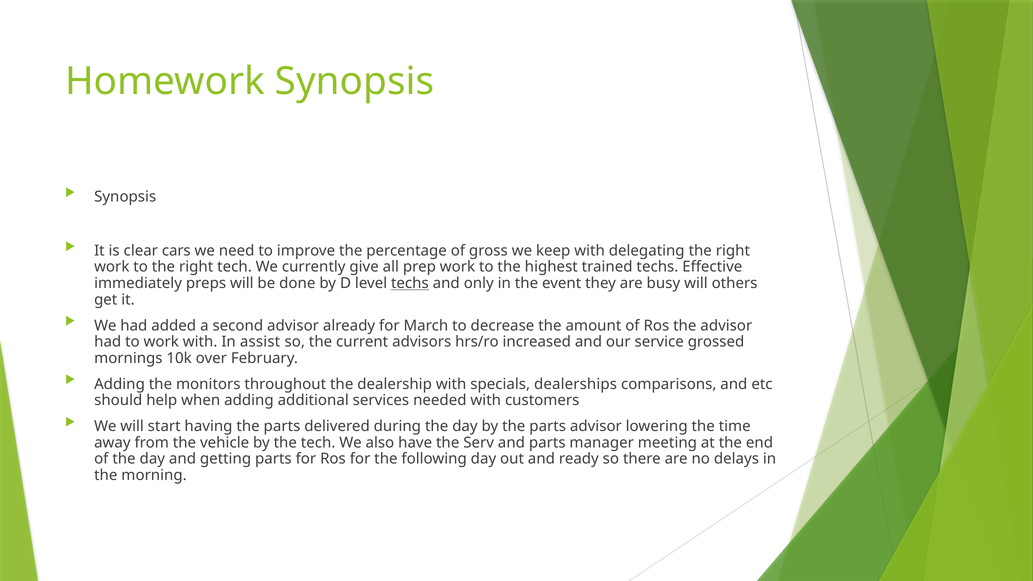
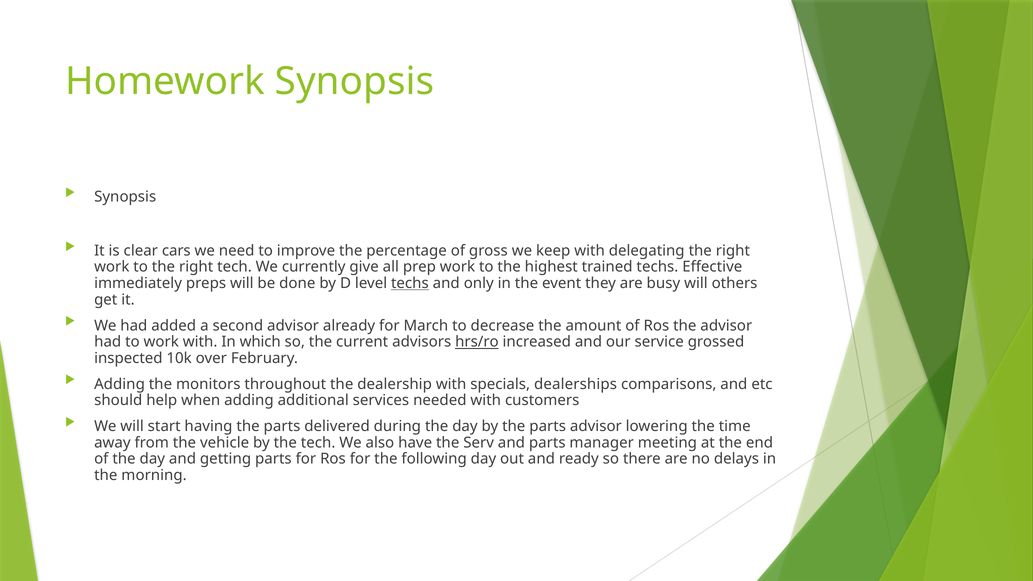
assist: assist -> which (260, 342)
hrs/ro underline: none -> present (477, 342)
mornings: mornings -> inspected (128, 358)
